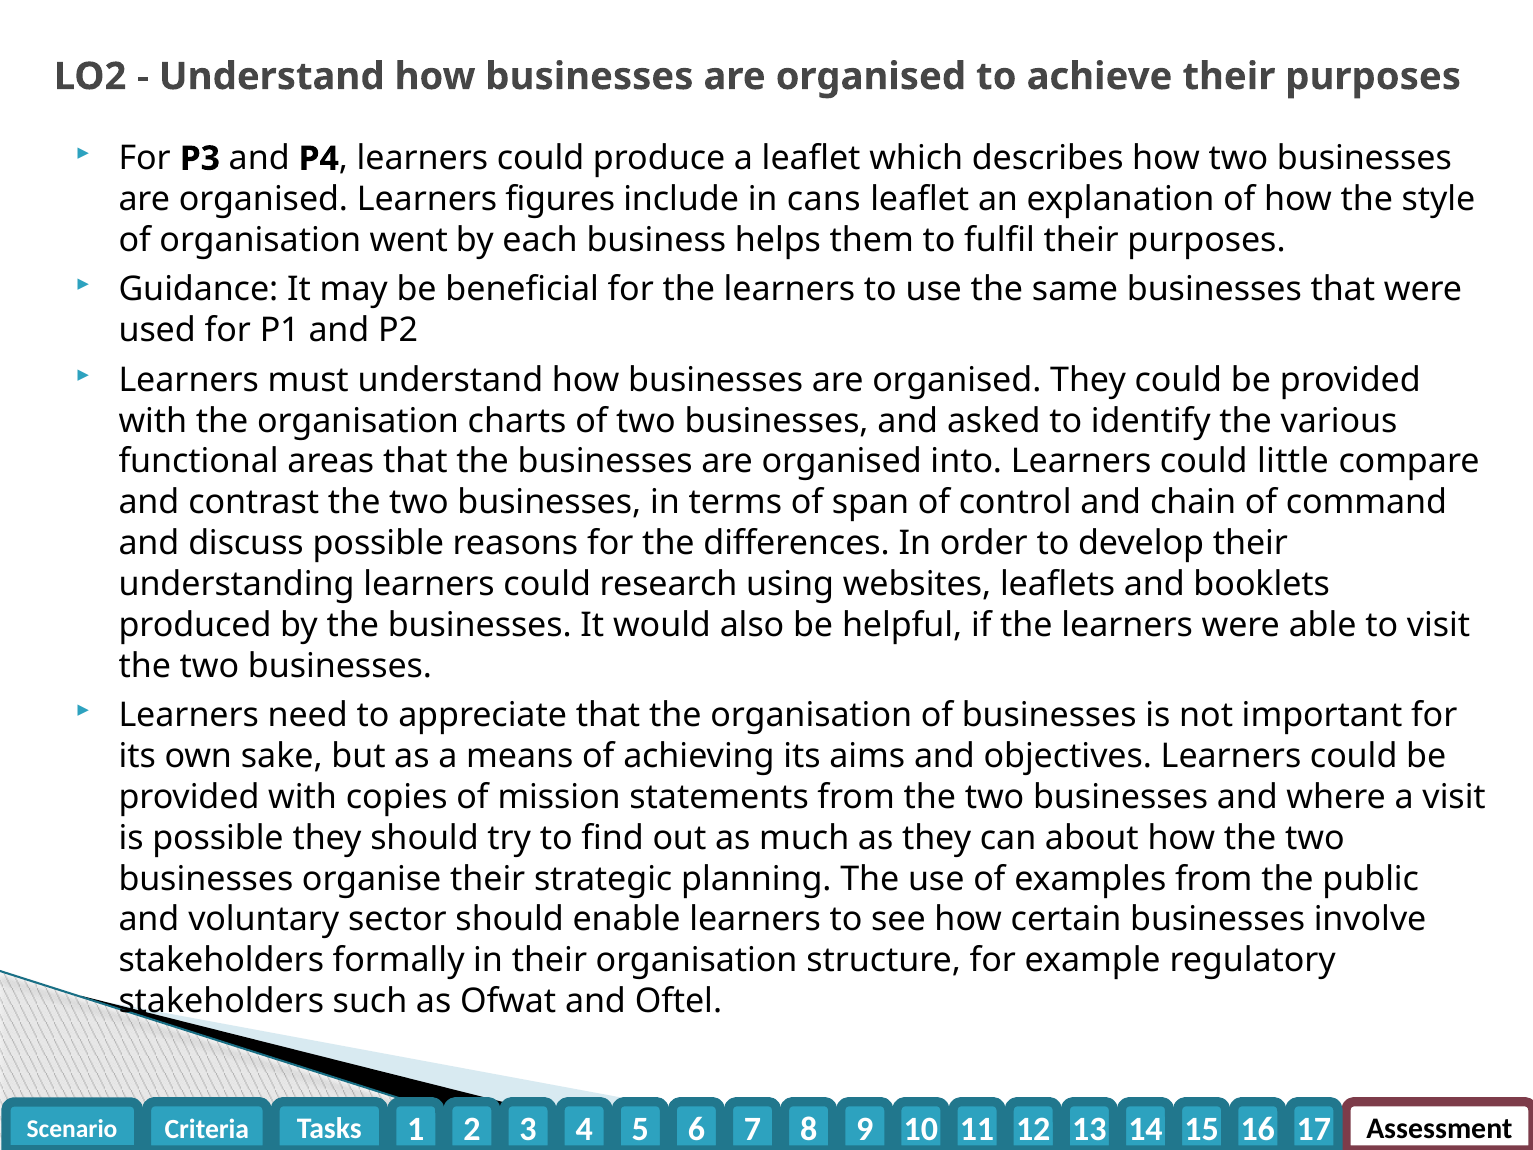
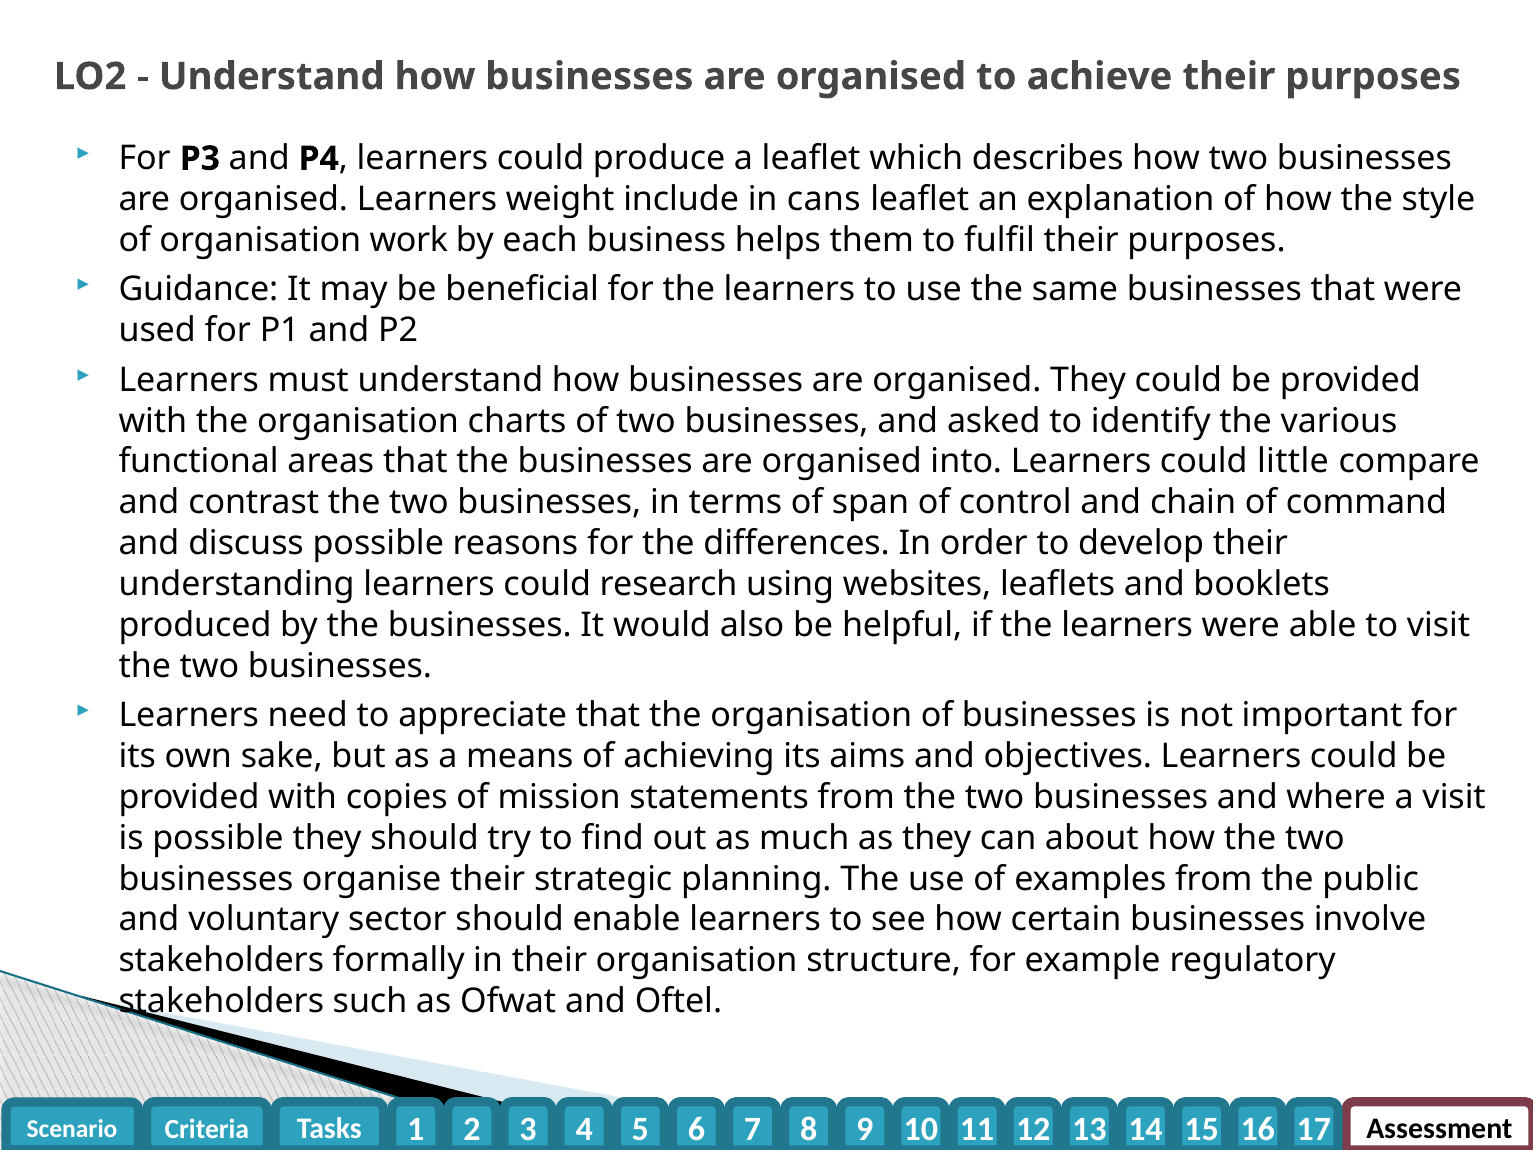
figures: figures -> weight (560, 199)
went: went -> work (409, 240)
